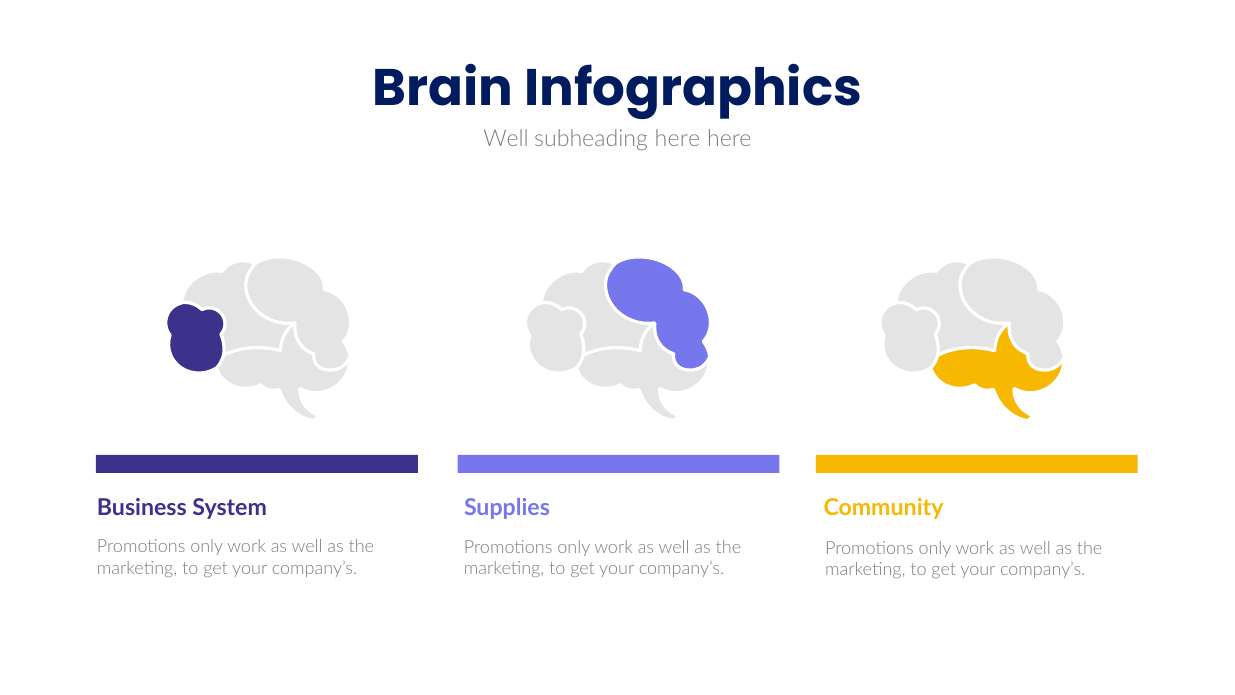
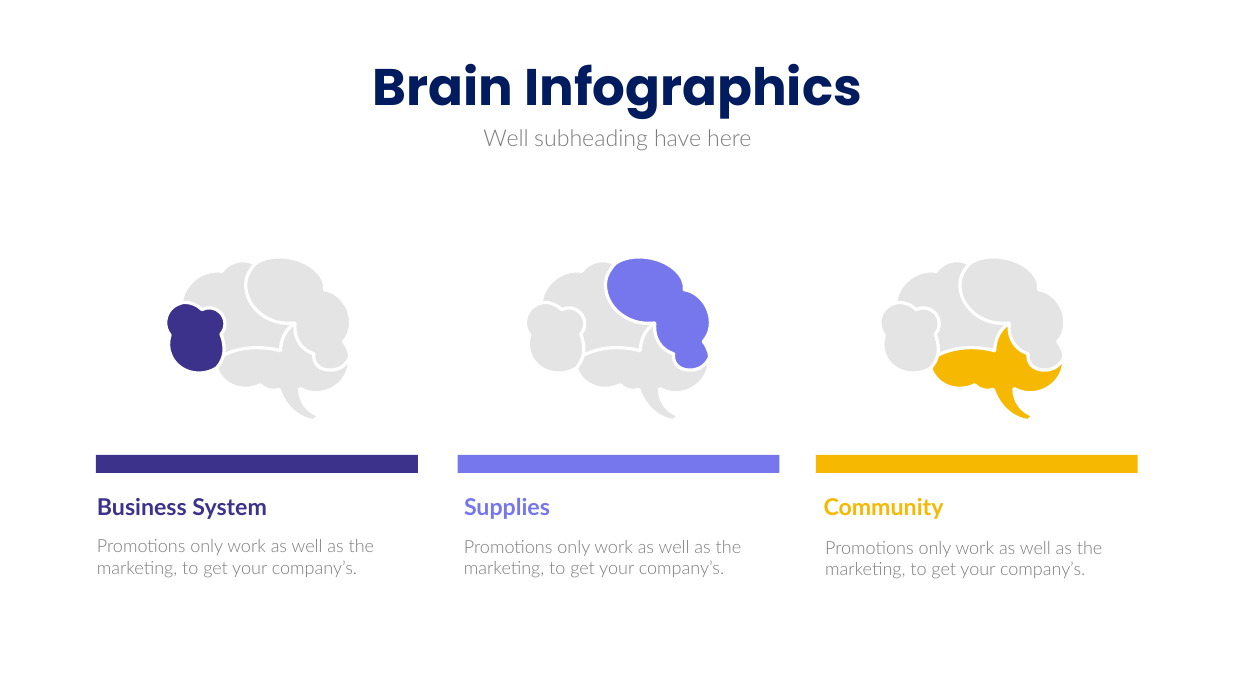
subheading here: here -> have (678, 139)
